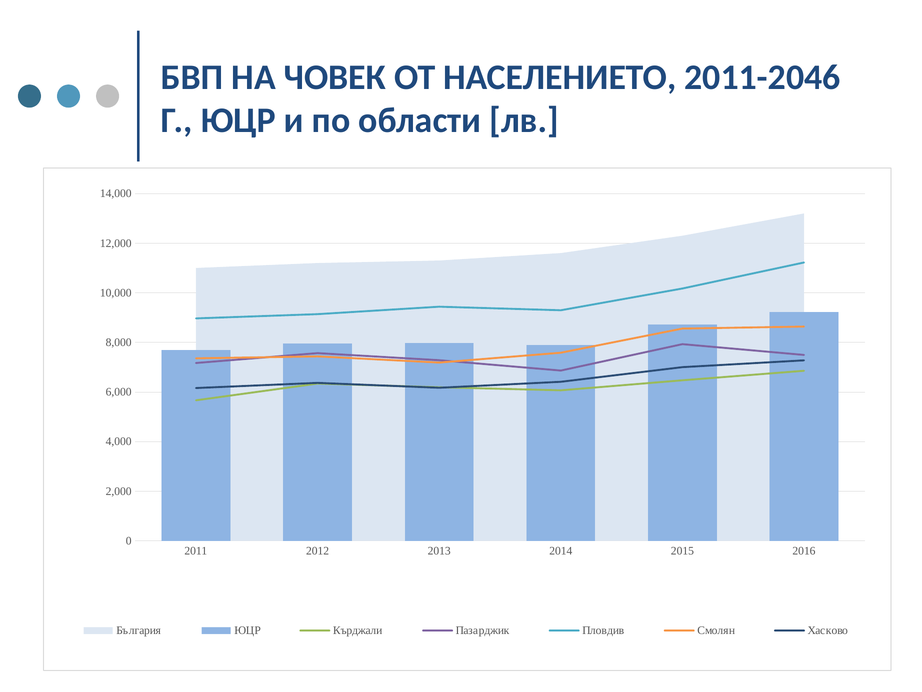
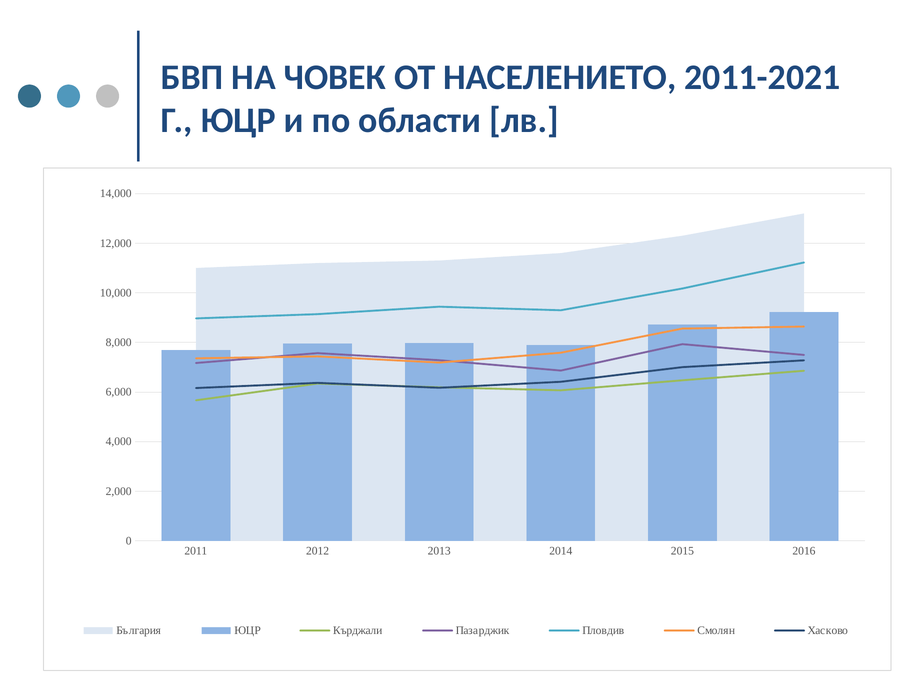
2011-2046: 2011-2046 -> 2011-2021 (762, 77)
